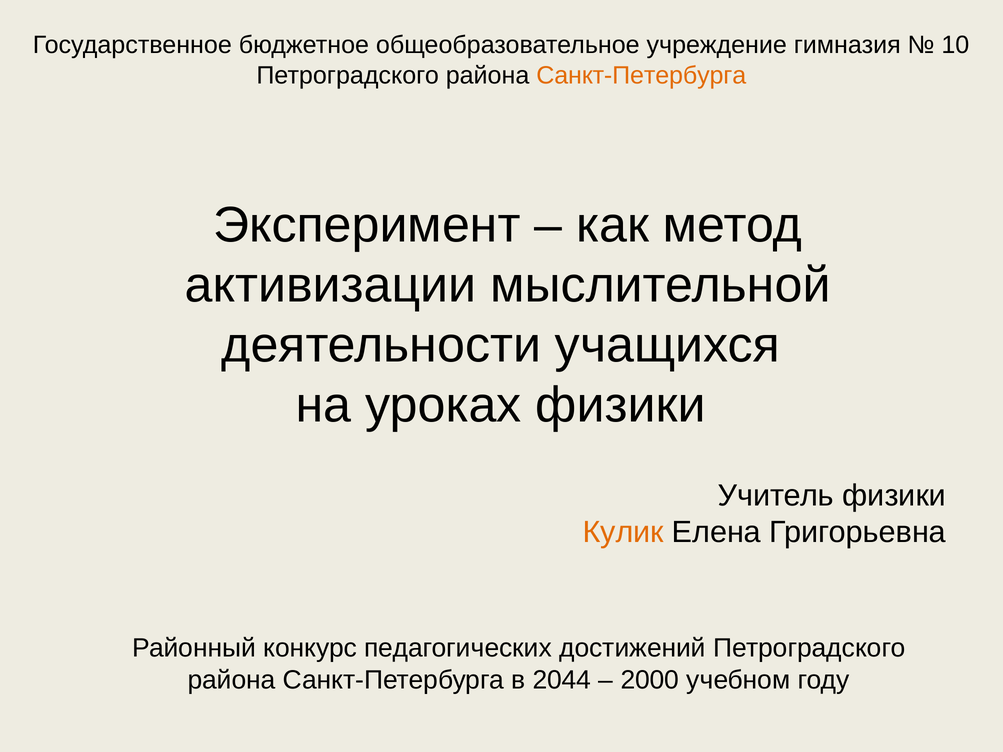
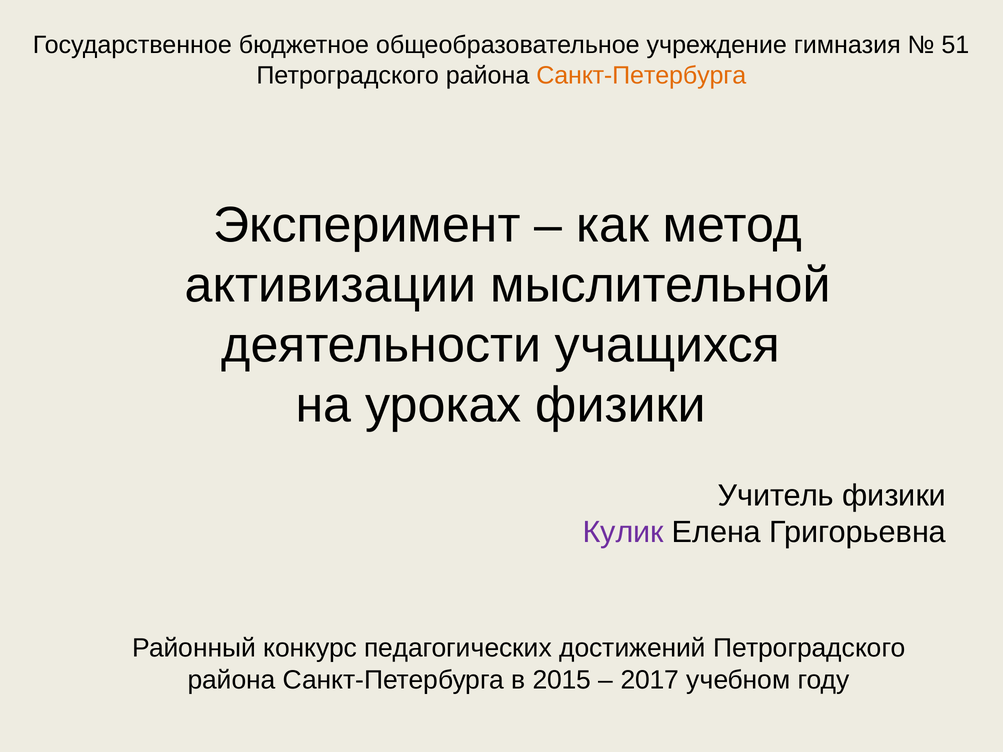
10: 10 -> 51 (955, 45)
Кулик colour: orange -> purple (623, 532)
2044: 2044 -> 2015 (562, 680)
2000: 2000 -> 2017 (650, 680)
